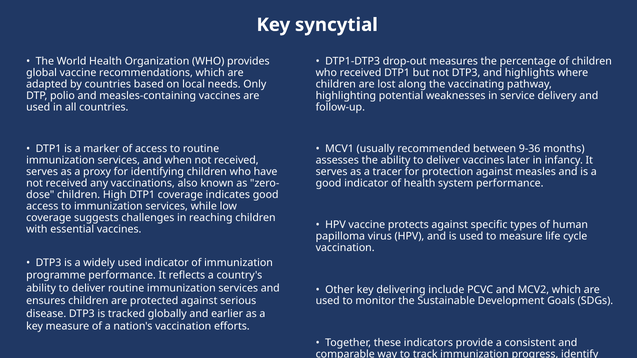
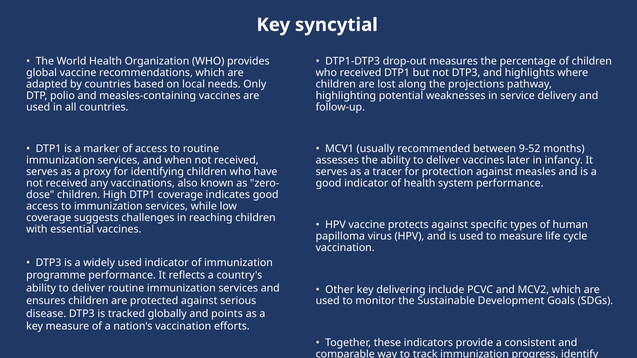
vaccinating: vaccinating -> projections (476, 84)
9-36: 9-36 -> 9-52 (530, 149)
earlier: earlier -> points (227, 314)
